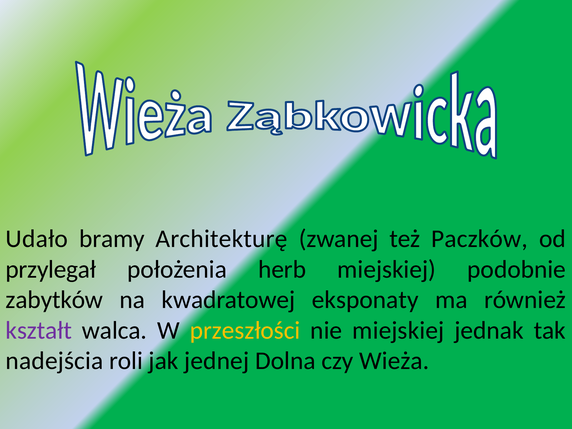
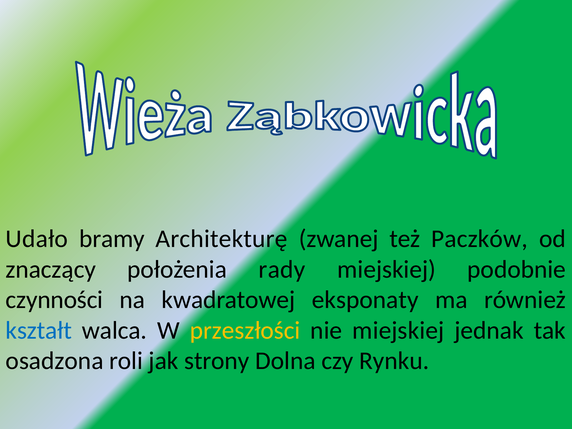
przylegał: przylegał -> znaczący (51, 269)
herb: herb -> rady (282, 269)
zabytków: zabytków -> czynności (54, 300)
kształt colour: purple -> blue (39, 330)
nadejścia: nadejścia -> osadzona (55, 361)
jednej: jednej -> strony (217, 361)
Wieża: Wieża -> Rynku (394, 361)
